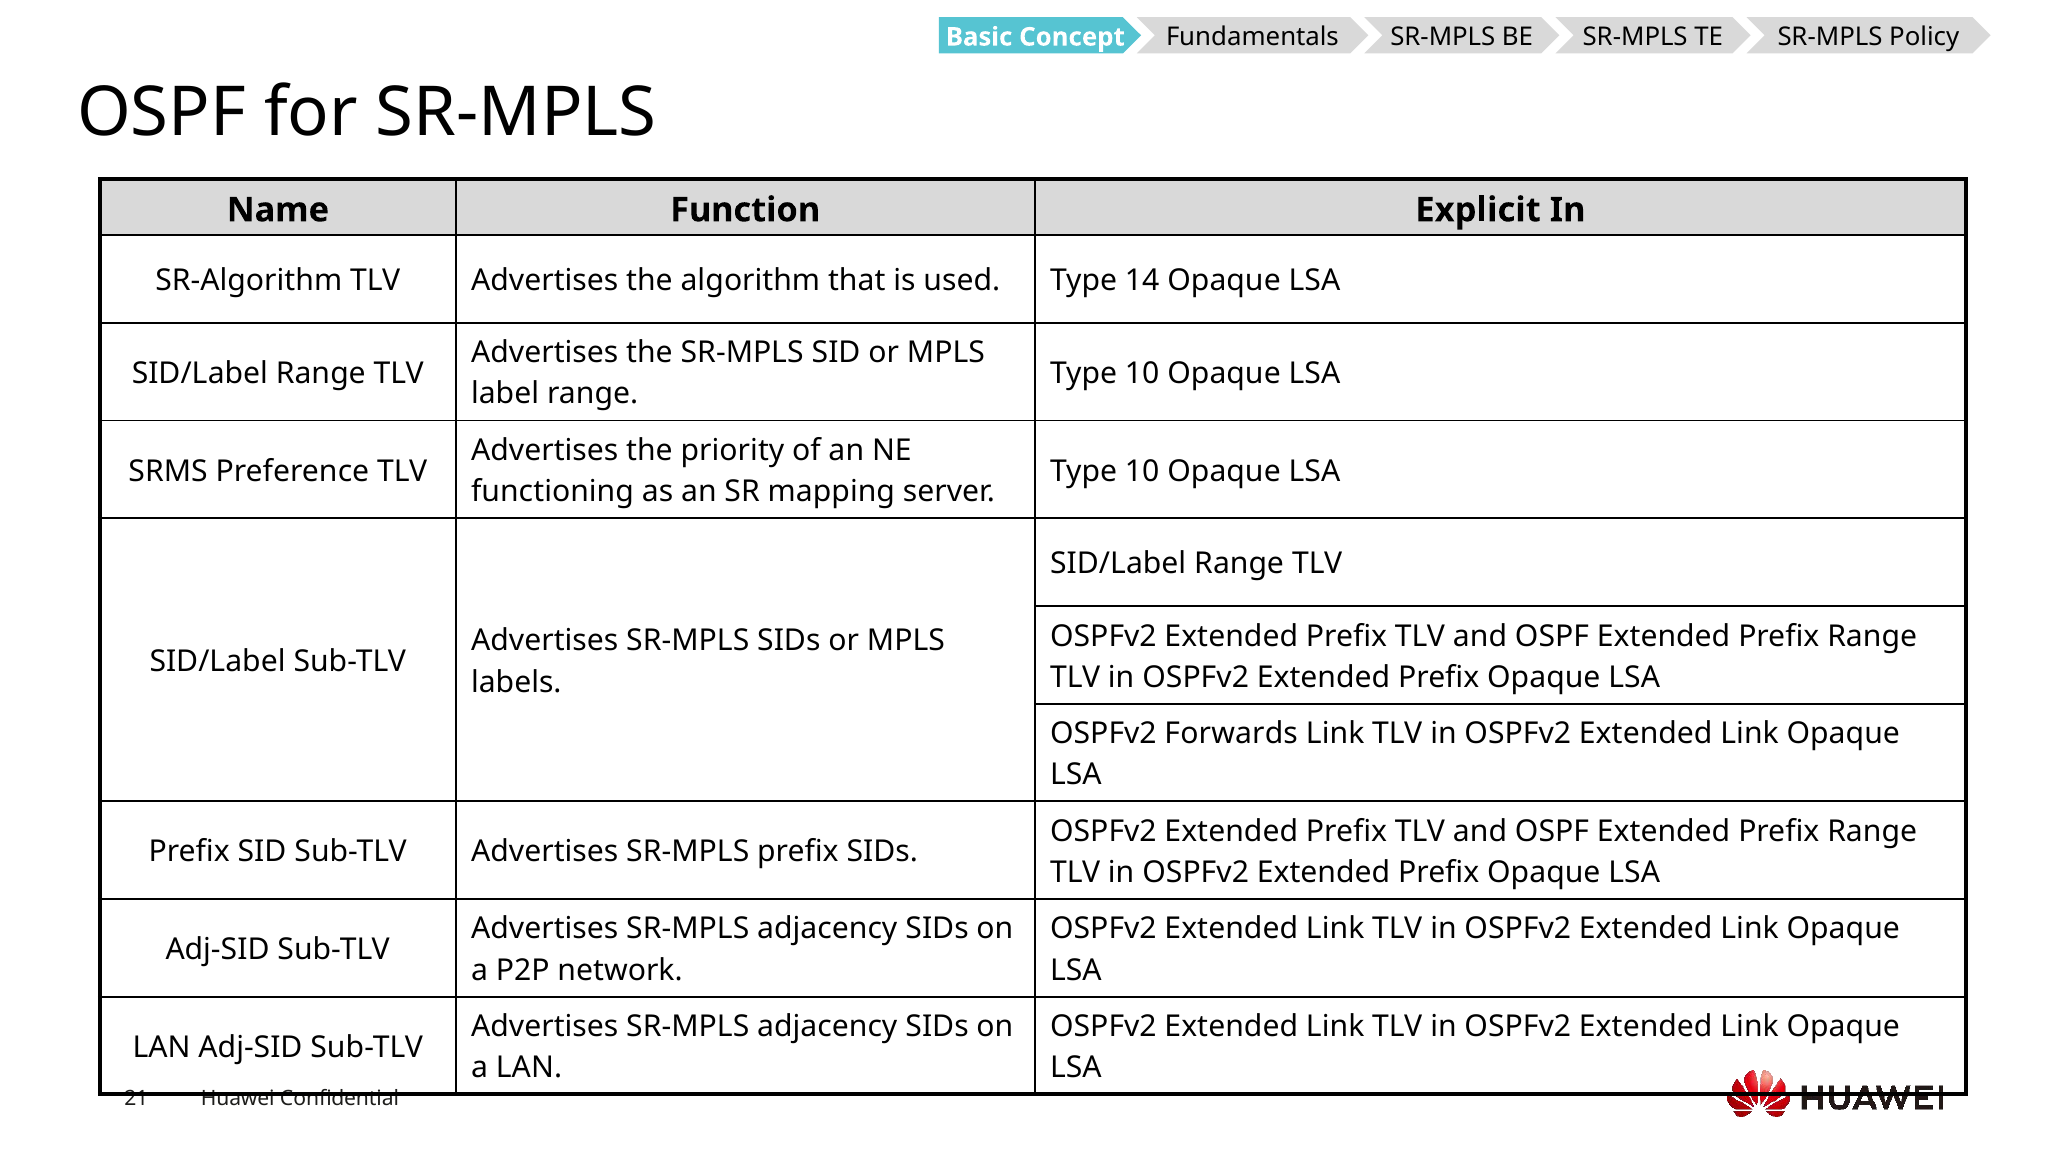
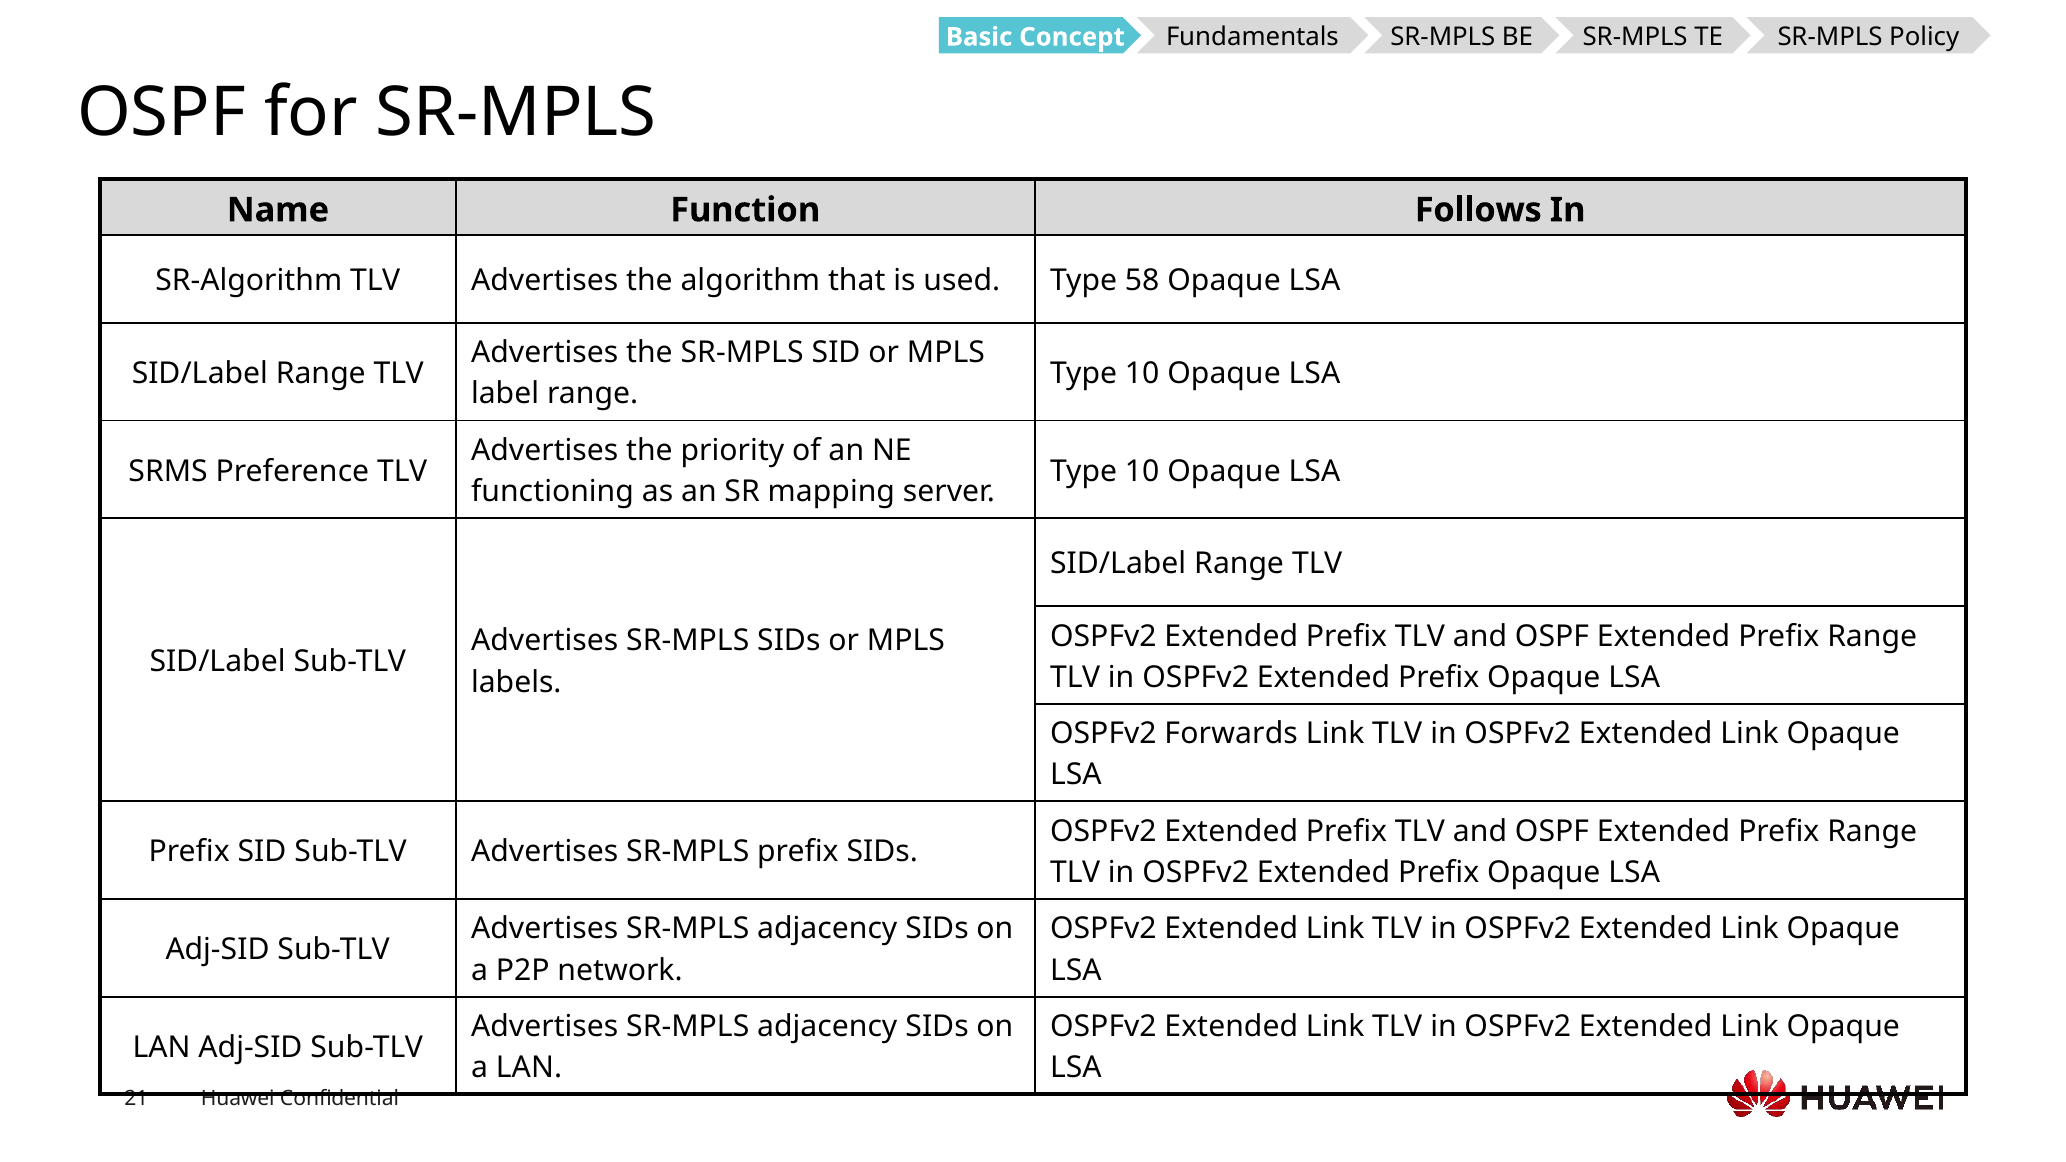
Explicit: Explicit -> Follows (1478, 210)
14: 14 -> 58 (1142, 281)
